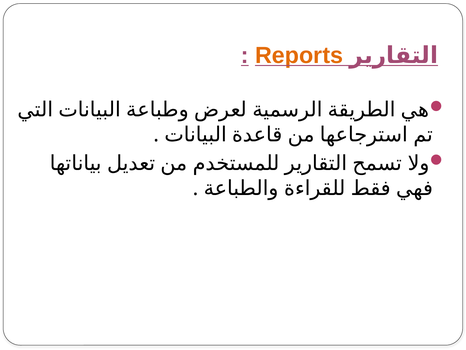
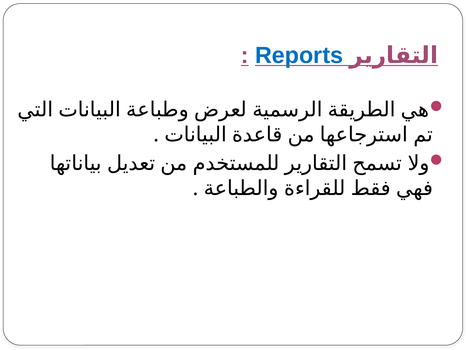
Reports colour: orange -> blue (299, 55)
